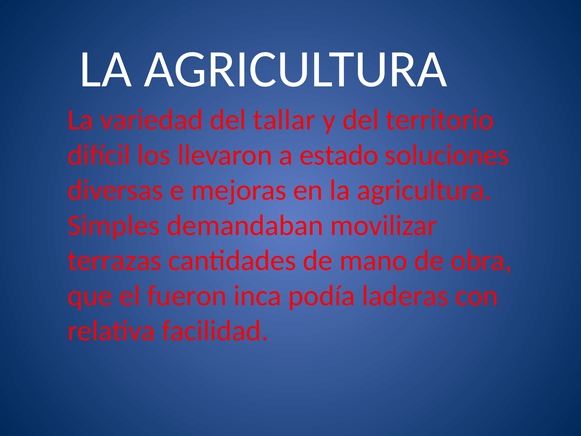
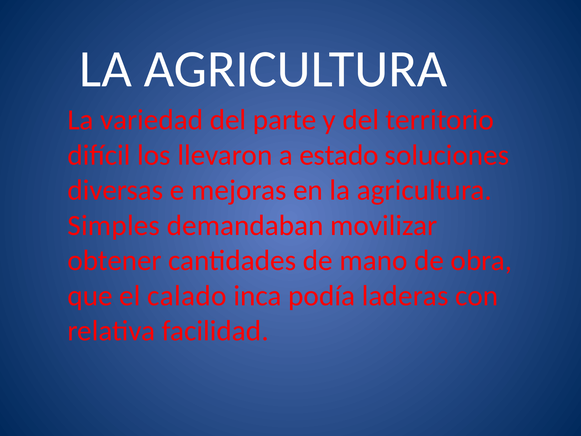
tallar: tallar -> parte (285, 120)
terrazas: terrazas -> obtener (115, 260)
fueron: fueron -> calado (187, 296)
